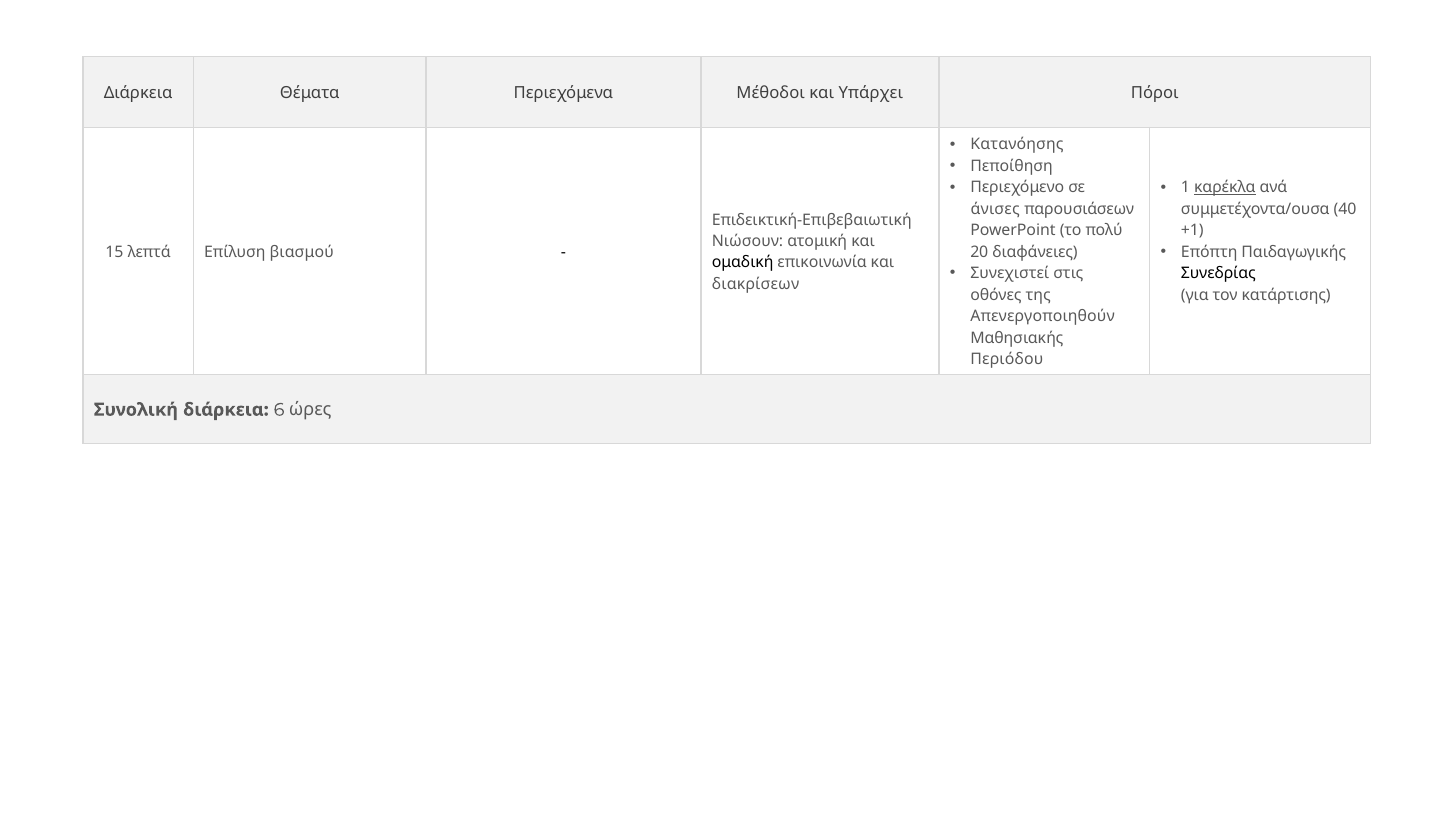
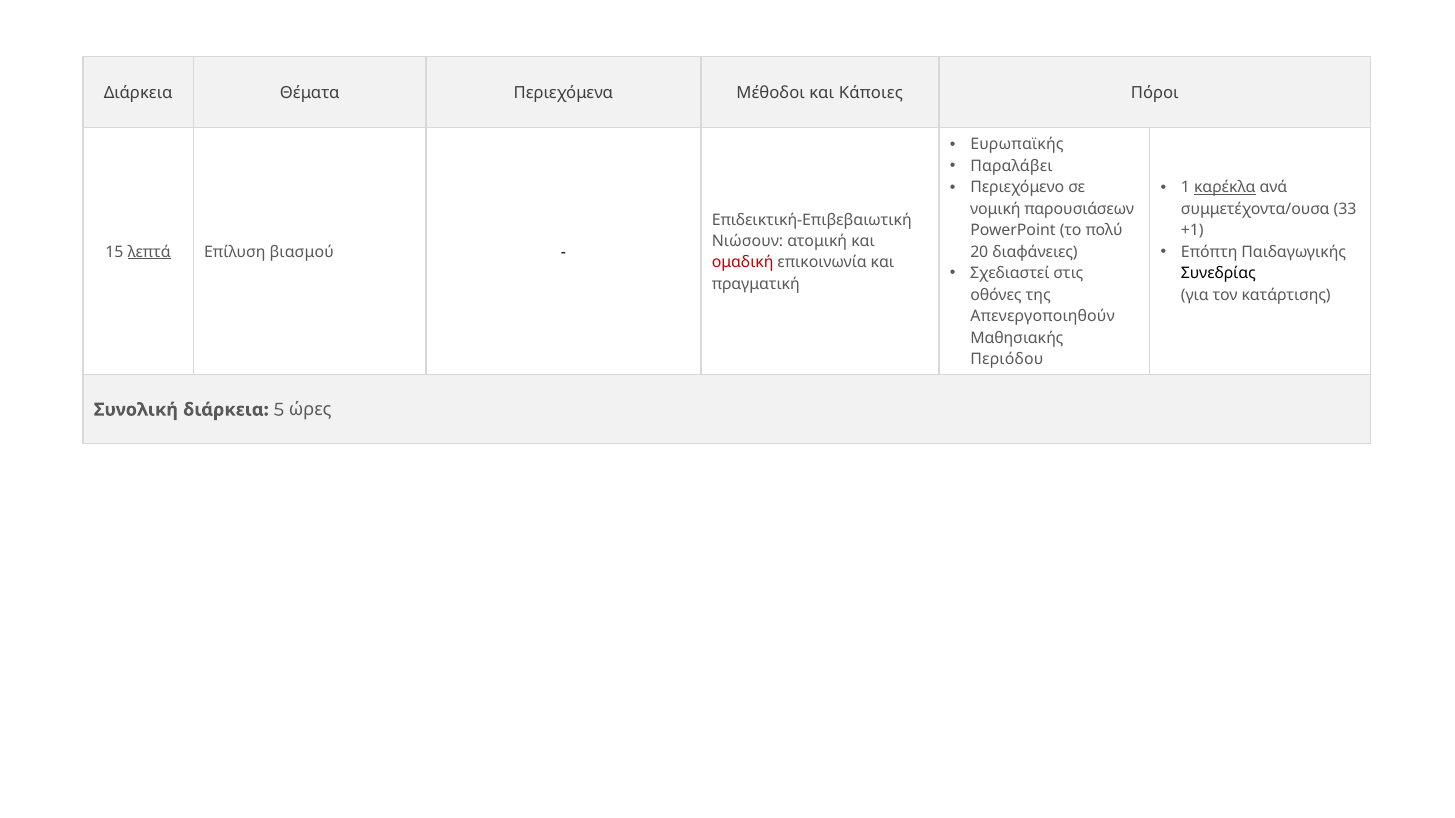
Υπάρχει: Υπάρχει -> Κάποιες (871, 93)
Κατανόησης: Κατανόησης -> Ευρωπαϊκής (1017, 145)
Πεποίθηση: Πεποίθηση -> Παραλάβει (1012, 166)
άνισες: άνισες -> νομική (995, 209)
40: 40 -> 33 (1345, 209)
λεπτά underline: none -> present (149, 252)
ομαδική colour: black -> red (743, 263)
Συνεχιστεί: Συνεχιστεί -> Σχεδιαστεί (1010, 274)
διακρίσεων: διακρίσεων -> πραγματική (756, 284)
6: 6 -> 5 (279, 410)
